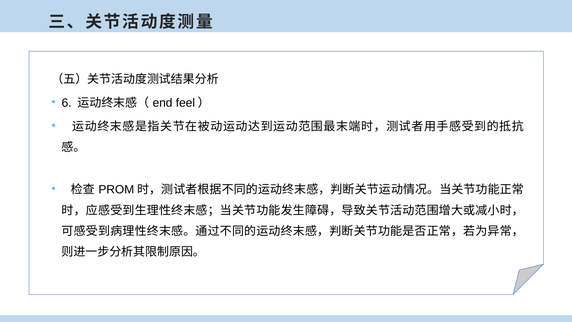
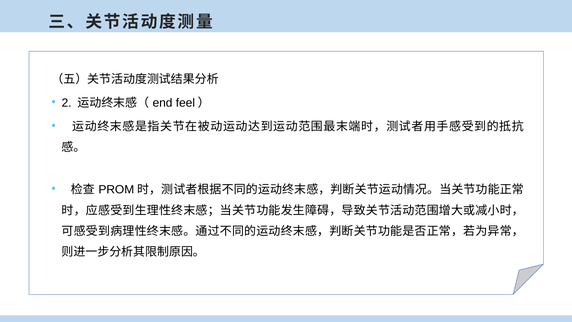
6: 6 -> 2 (67, 103)
